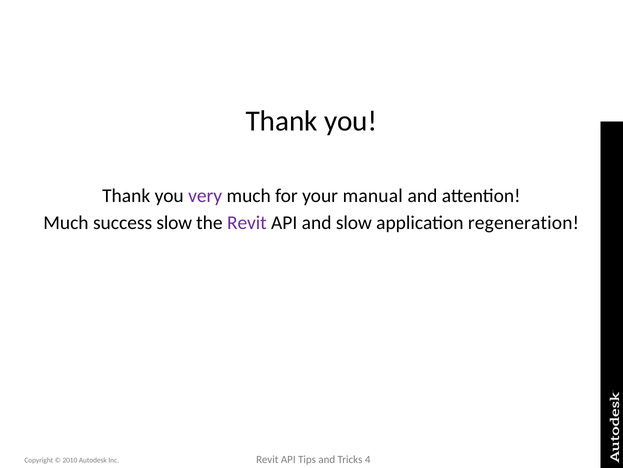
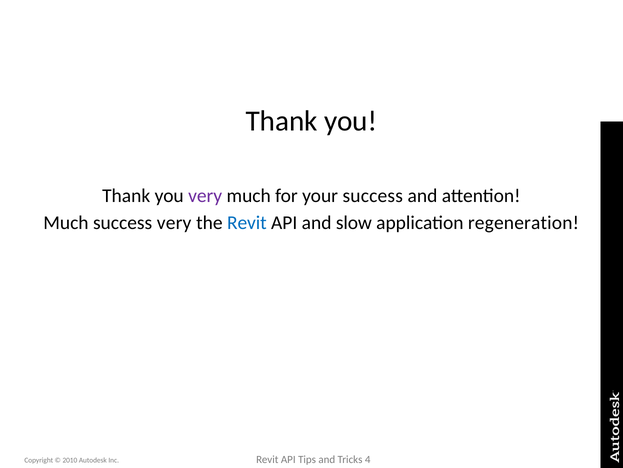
your manual: manual -> success (373, 196)
success slow: slow -> very (174, 223)
Revit colour: purple -> blue (247, 223)
